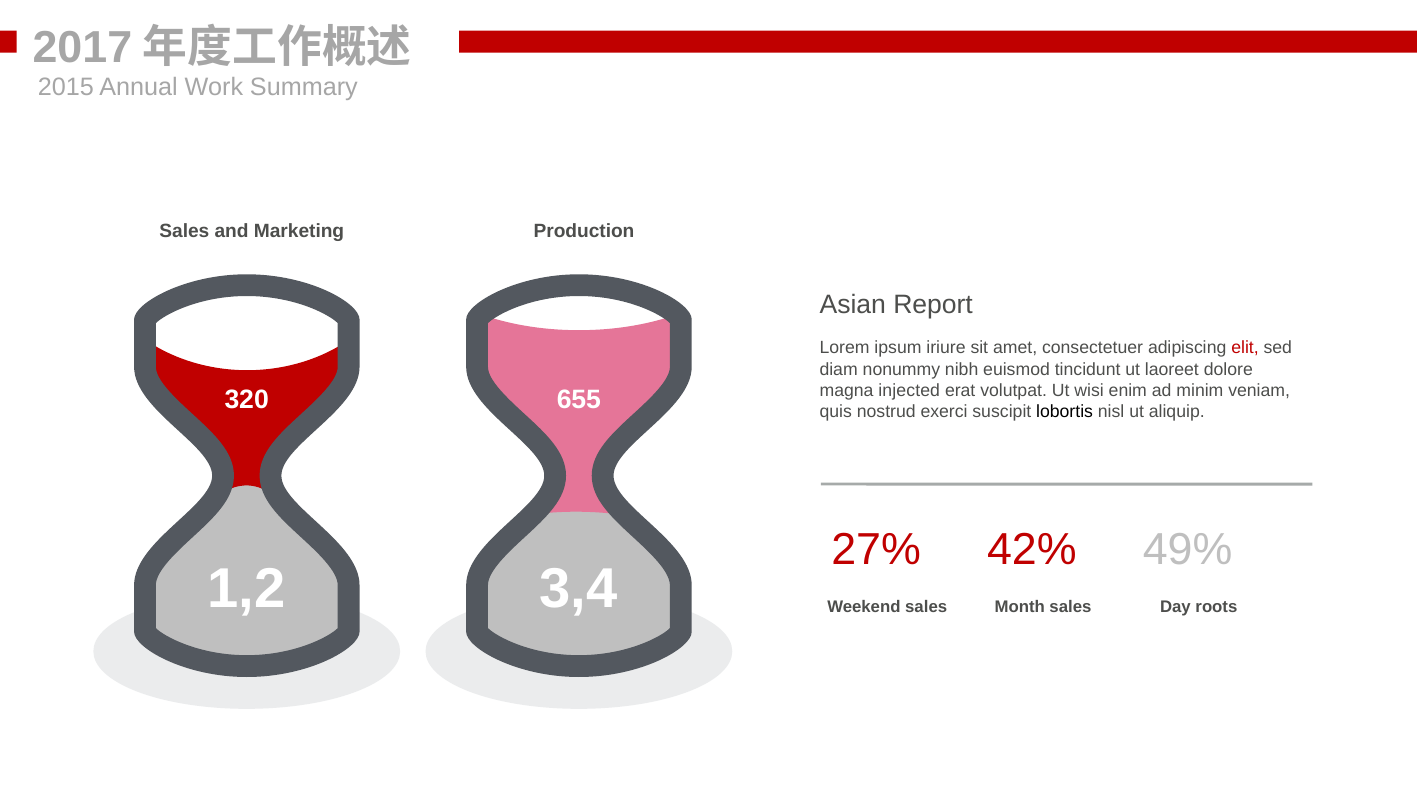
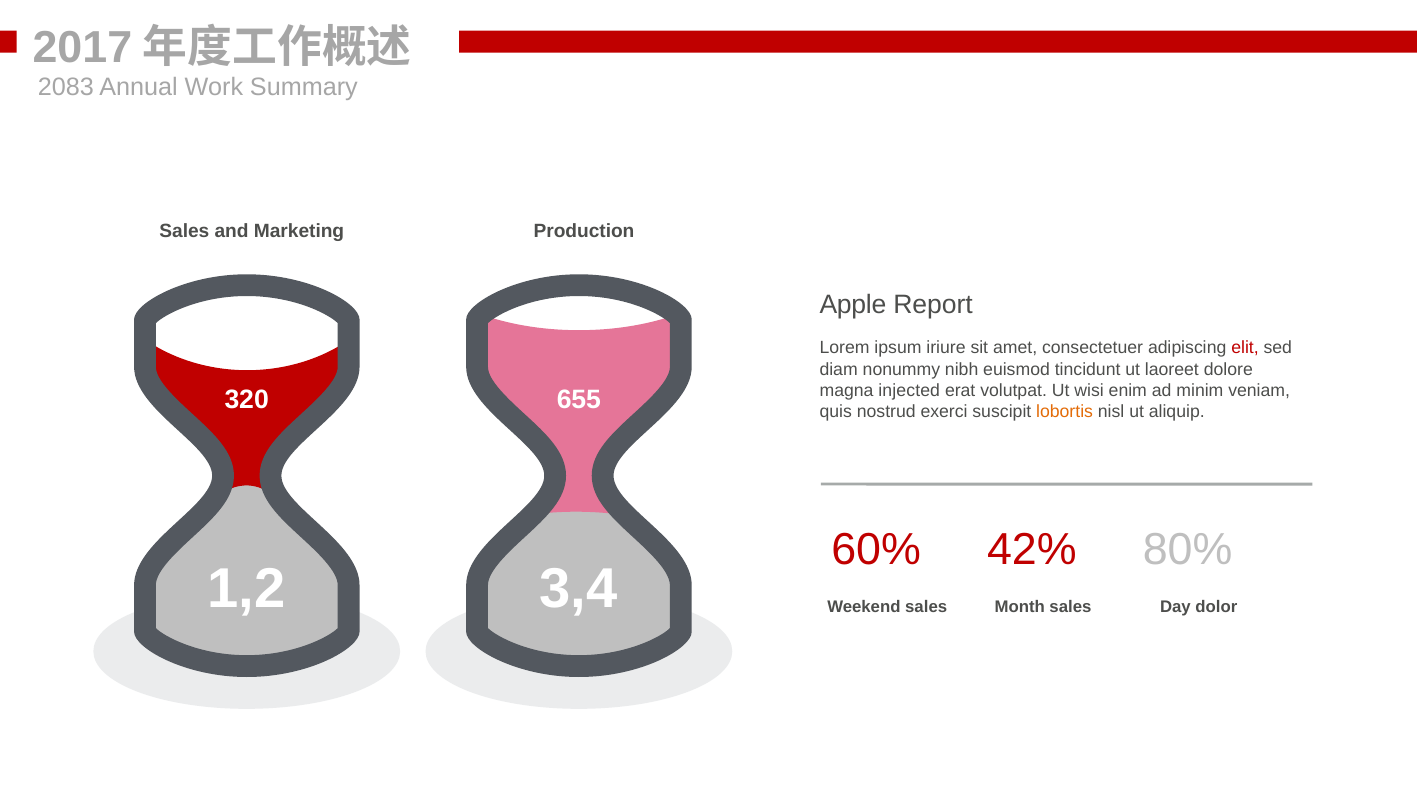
2015: 2015 -> 2083 (66, 87)
Asian: Asian -> Apple (853, 304)
lobortis colour: black -> orange (1065, 412)
27%: 27% -> 60% (876, 550)
49%: 49% -> 80% (1188, 550)
roots: roots -> dolor (1216, 607)
